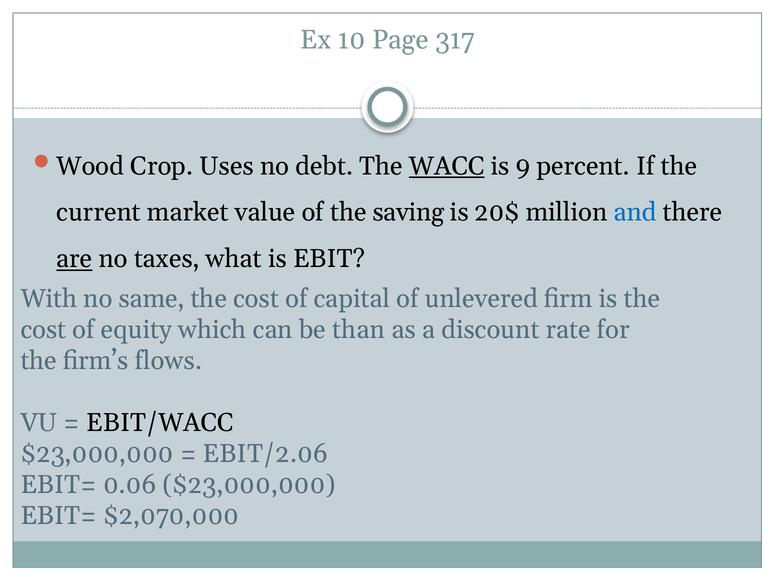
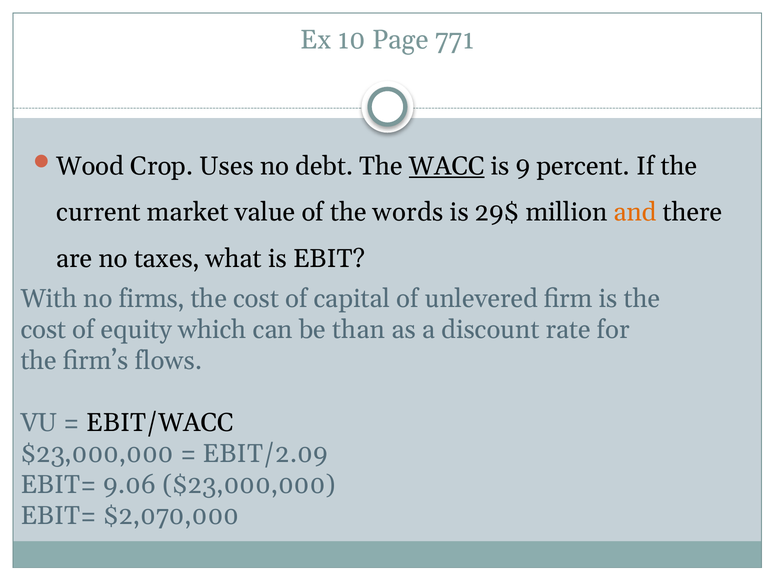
317: 317 -> 771 (455, 40)
saving: saving -> words (408, 213)
20$: 20$ -> 29$ (497, 213)
and colour: blue -> orange (635, 213)
are underline: present -> none (74, 259)
same: same -> firms (152, 299)
EBIT/2.06: EBIT/2.06 -> EBIT/2.09 (265, 454)
0.06: 0.06 -> 9.06 (130, 485)
